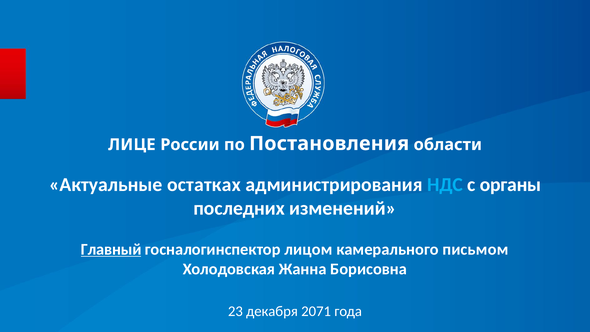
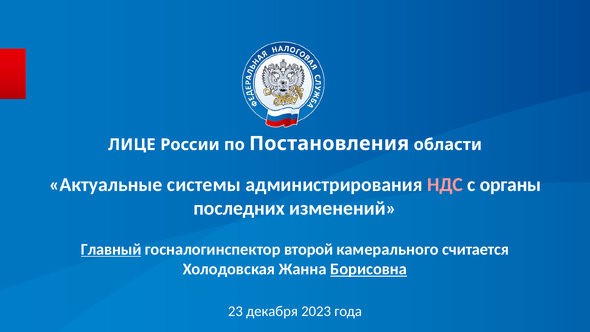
остатках: остатках -> системы (204, 185)
НДС colour: light blue -> pink (445, 185)
лицом: лицом -> второй (309, 249)
письмом: письмом -> считается (476, 249)
Борисовна underline: none -> present (369, 269)
2071: 2071 -> 2023 (316, 311)
